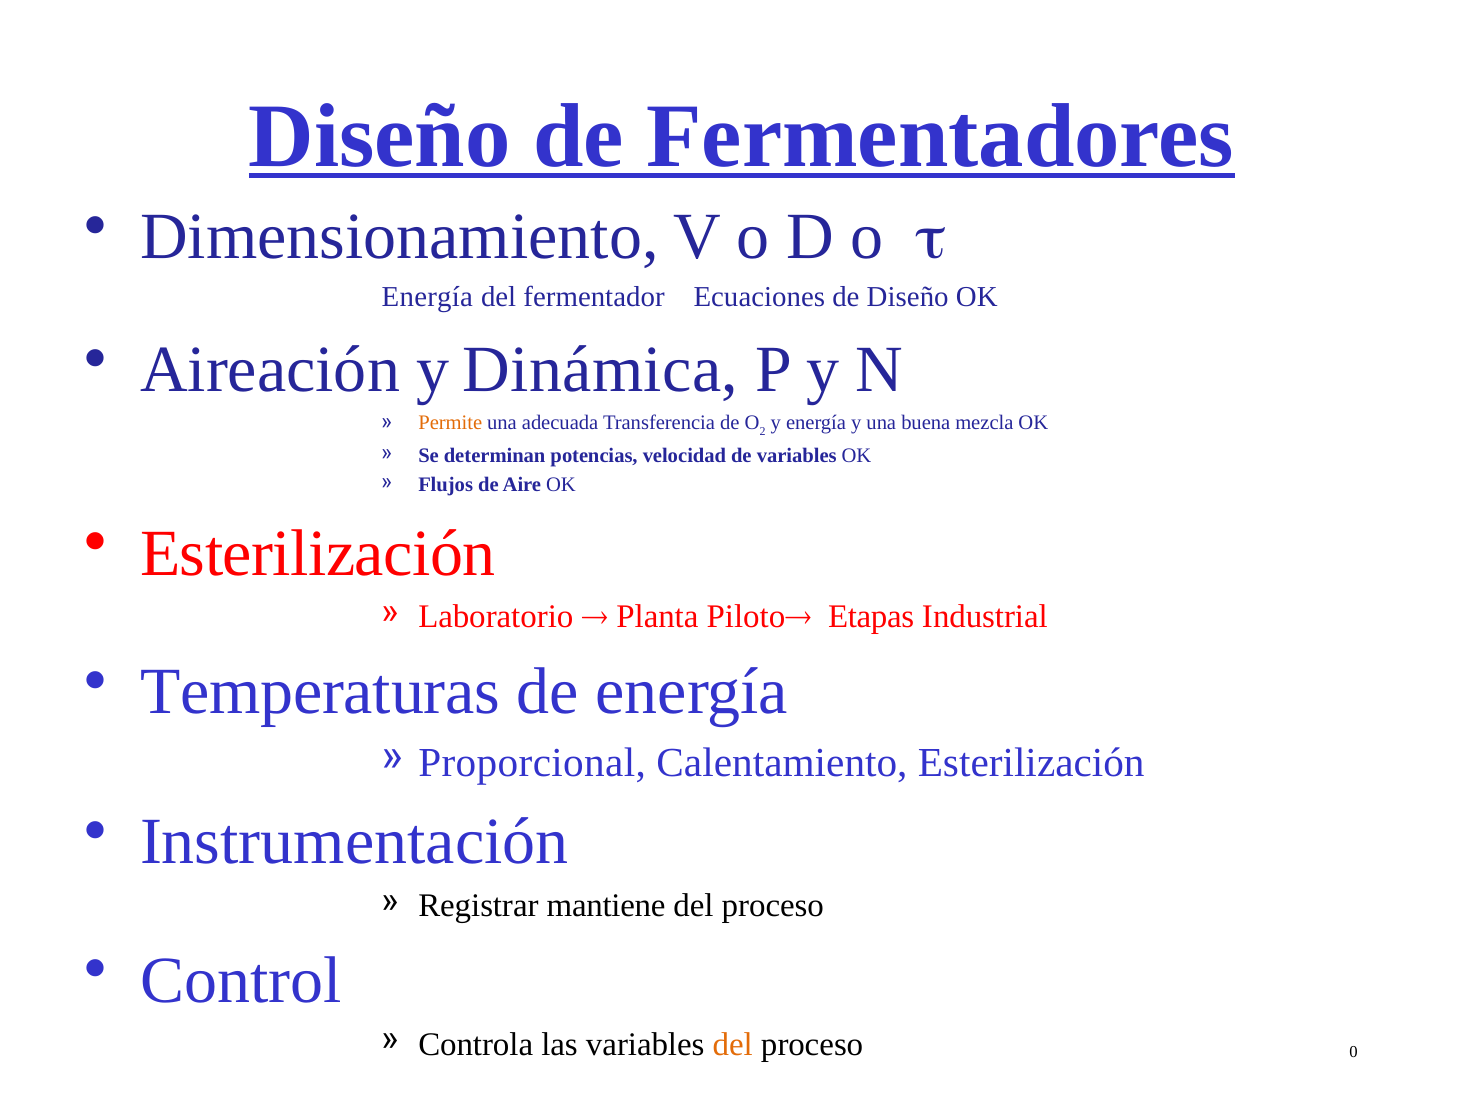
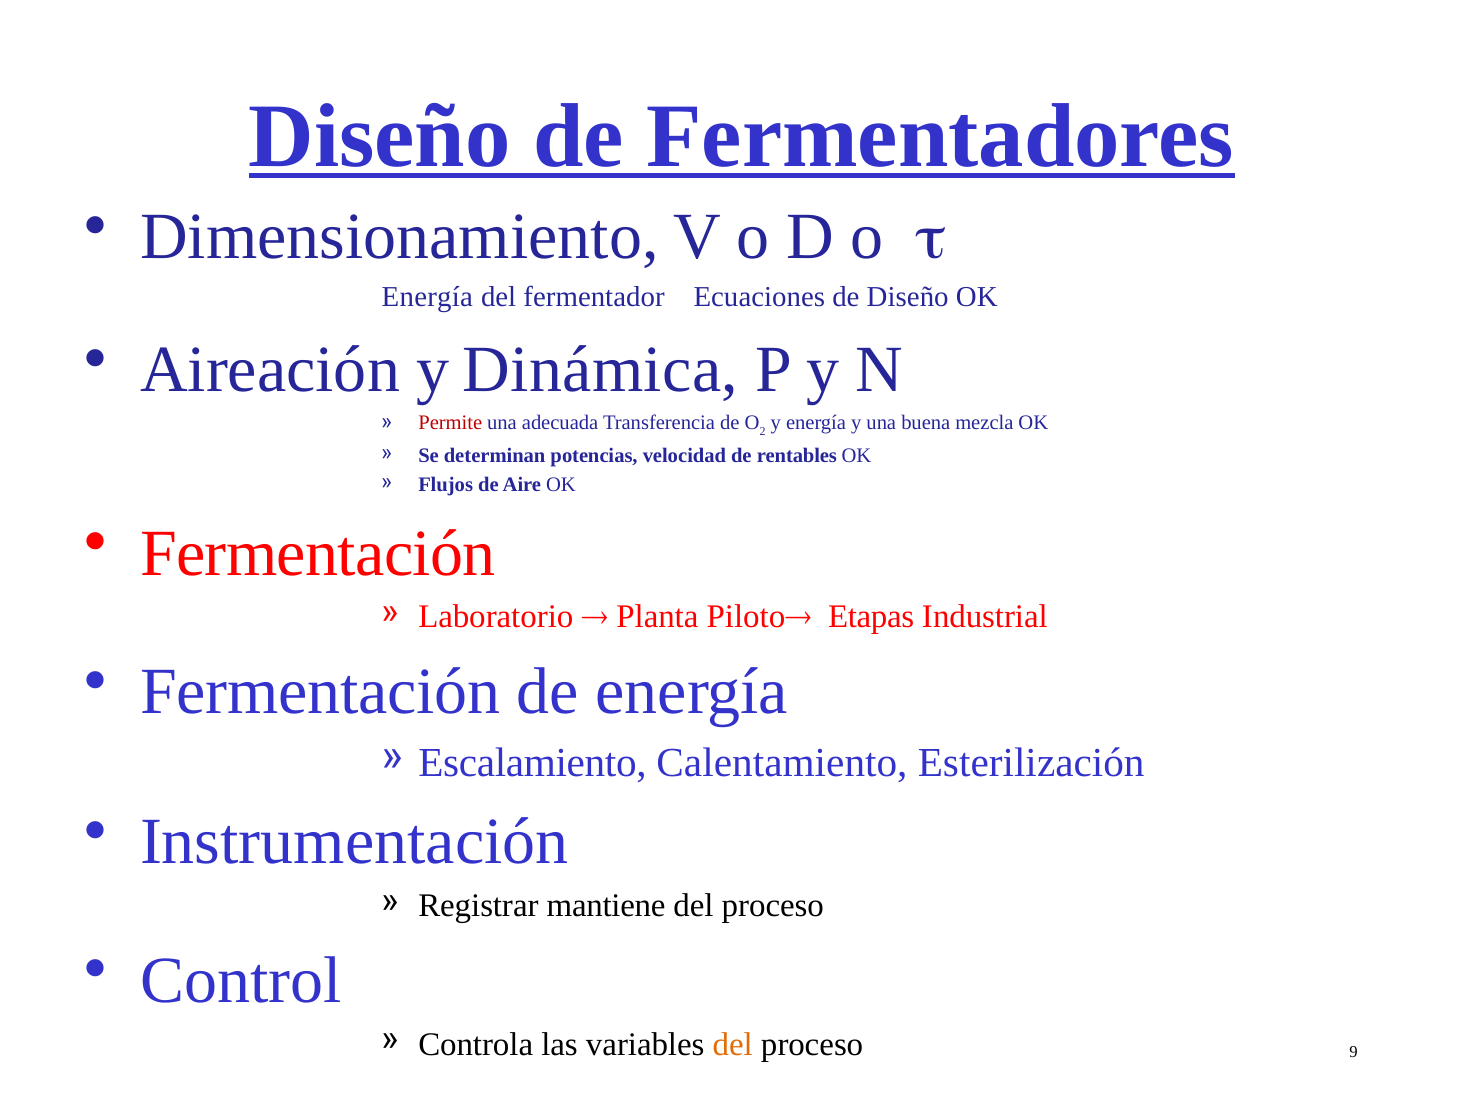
Permite colour: orange -> red (450, 423)
de variables: variables -> rentables (797, 456)
Esterilización: Esterilización -> Fermentación (318, 553)
Temperaturas: Temperaturas -> Fermentación (320, 692)
Proporcional: Proporcional -> Escalamiento (532, 763)
0: 0 -> 9 (1354, 1052)
